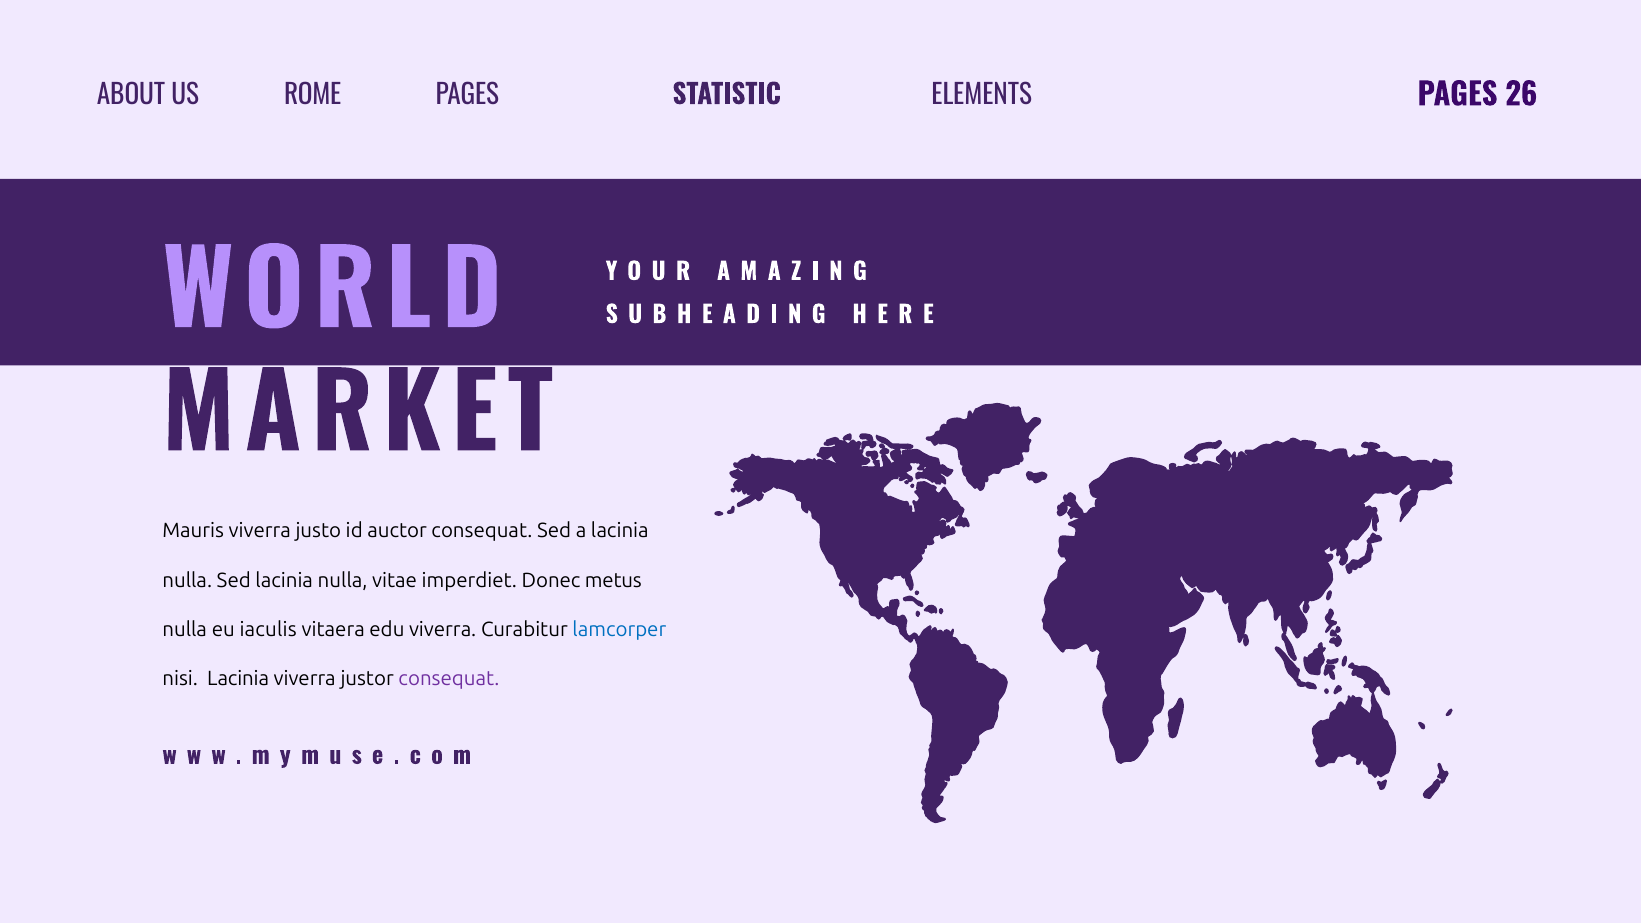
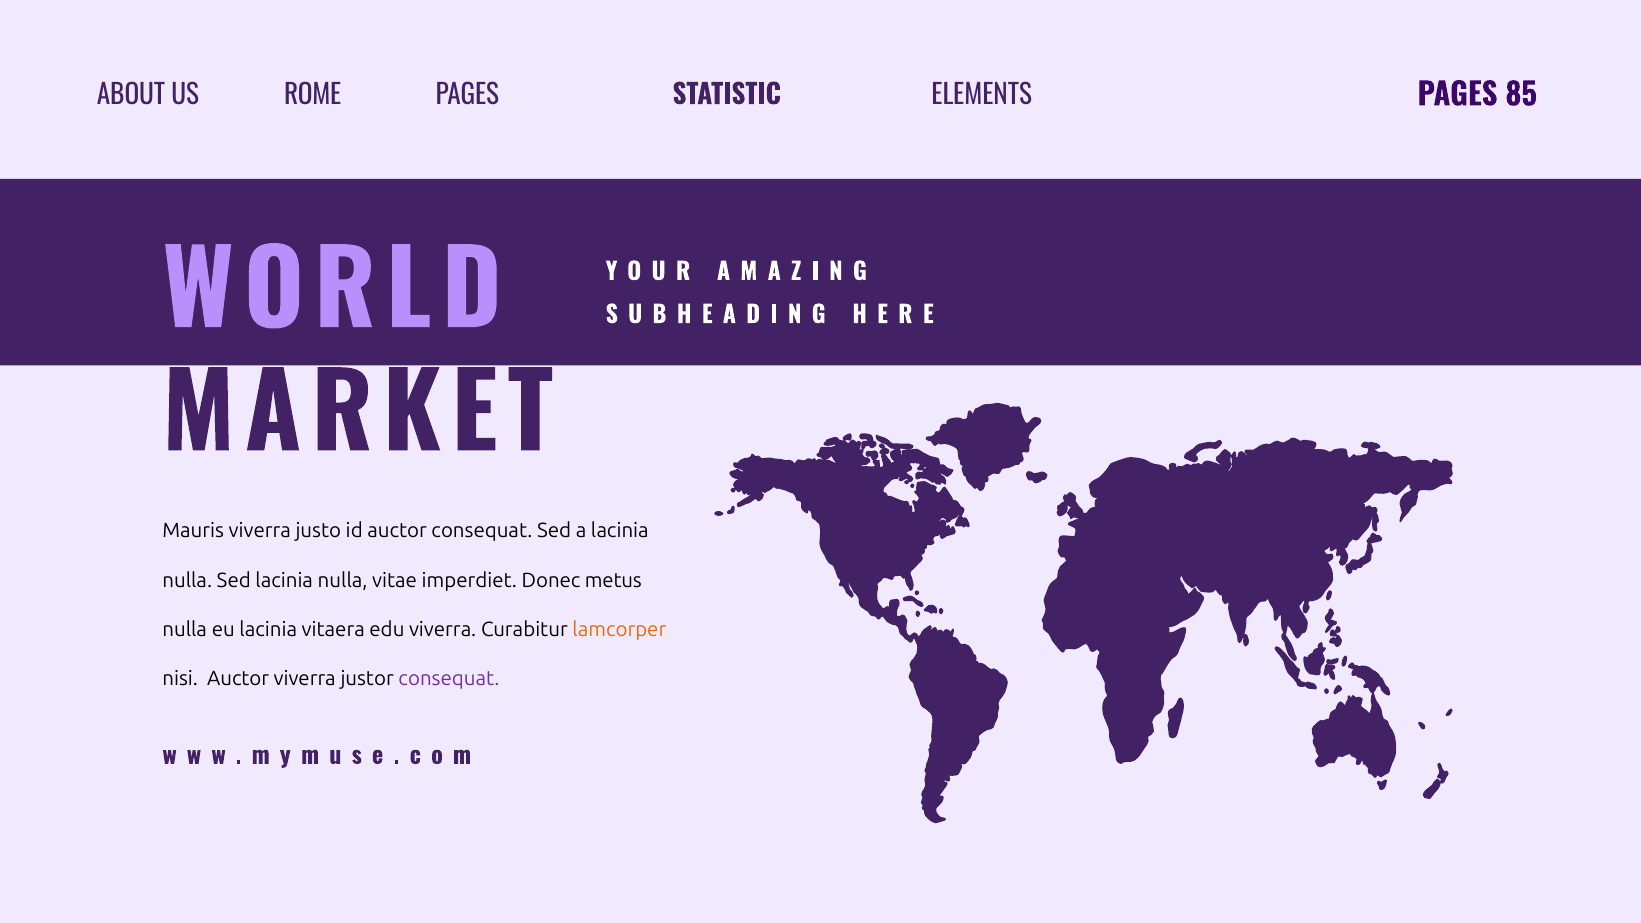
26: 26 -> 85 (1521, 95)
eu iaculis: iaculis -> lacinia (268, 630)
lamcorper colour: blue -> orange (619, 630)
nisi Lacinia: Lacinia -> Auctor (238, 679)
